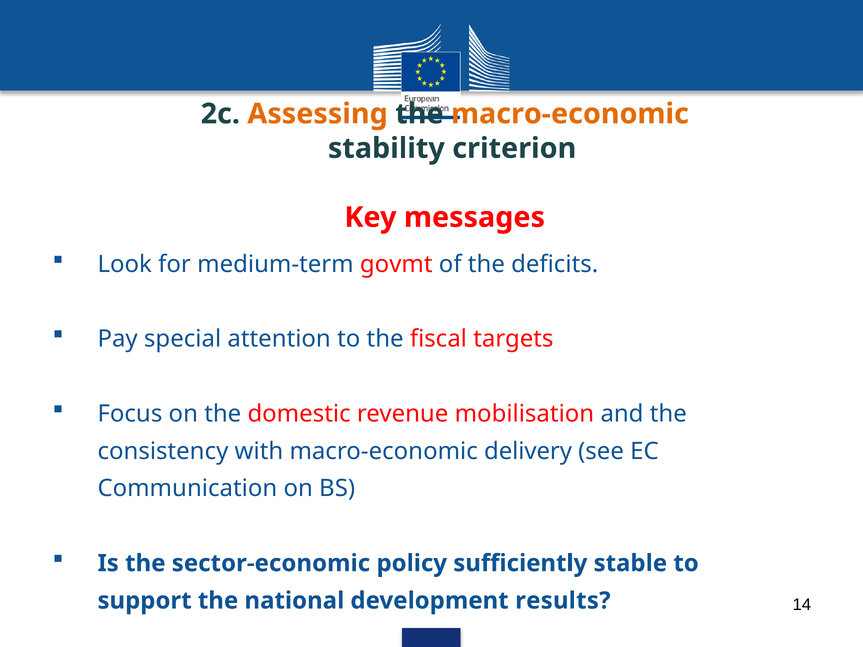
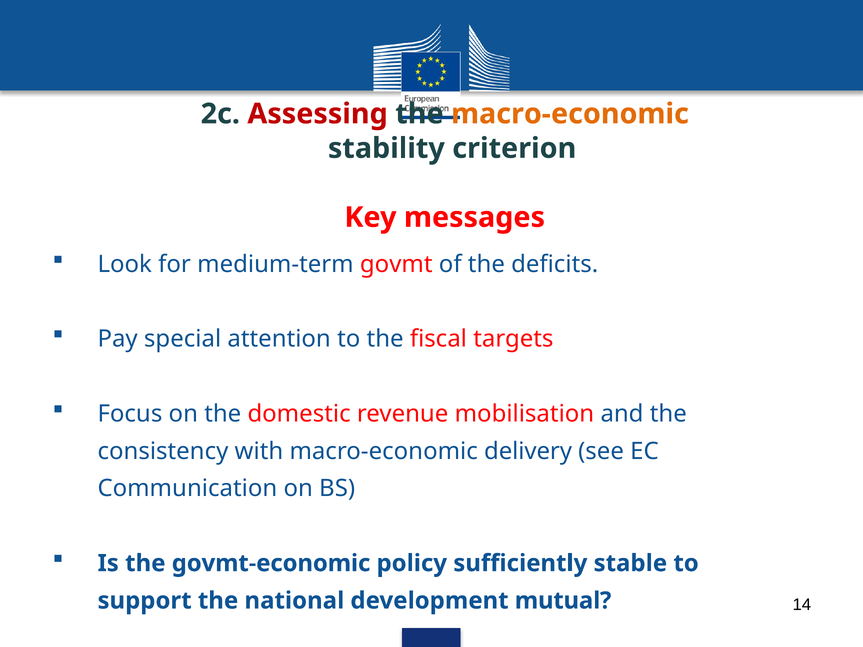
Assessing colour: orange -> red (318, 114)
sector-economic: sector-economic -> govmt-economic (271, 563)
results: results -> mutual (563, 601)
